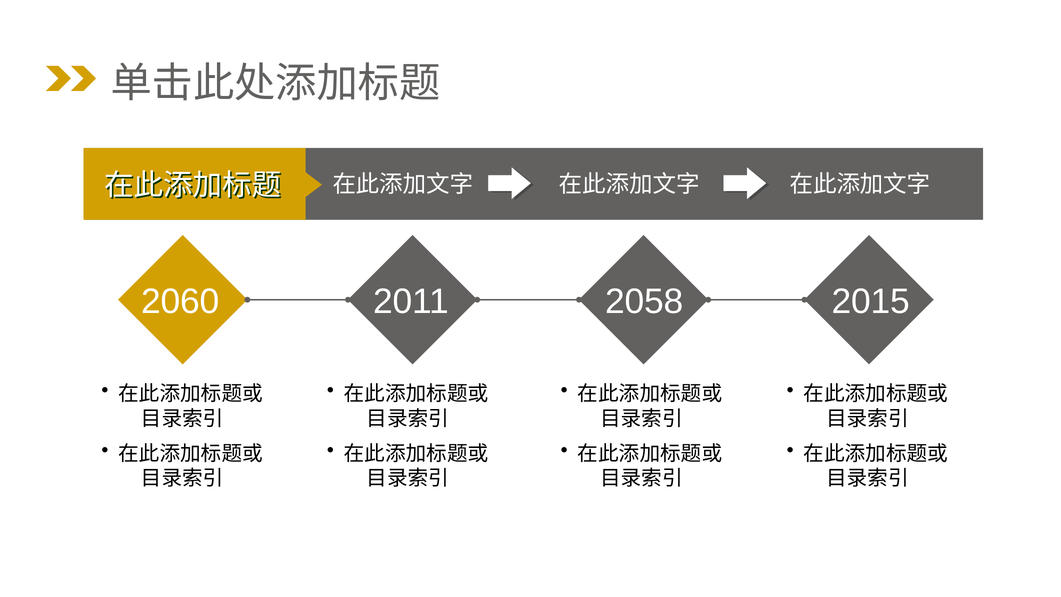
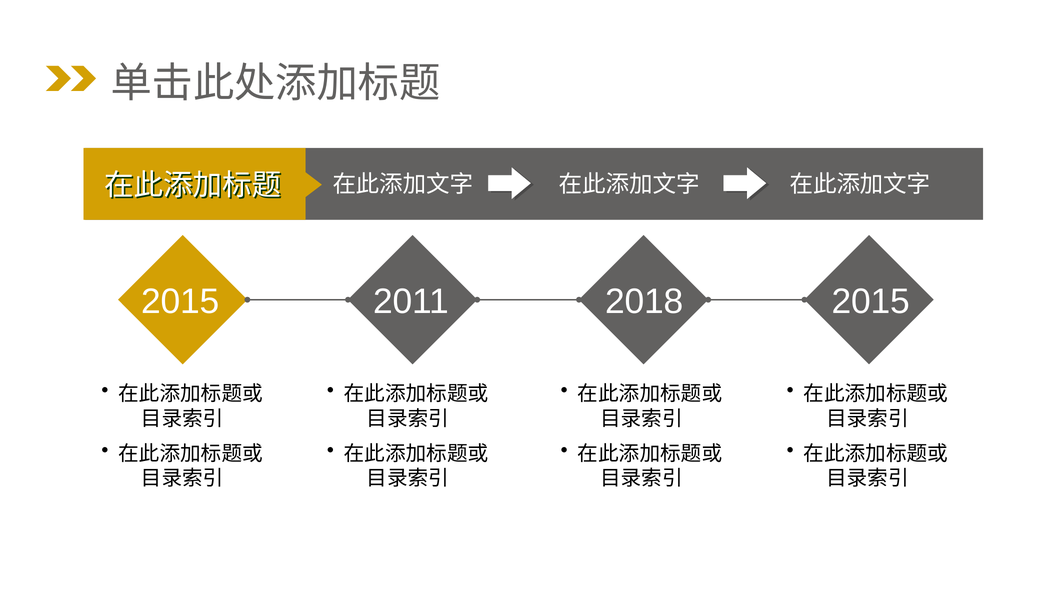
2060: 2060 -> 2015 (180, 302)
2058: 2058 -> 2018 (644, 302)
